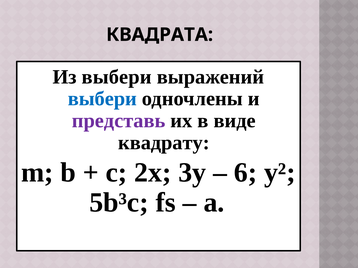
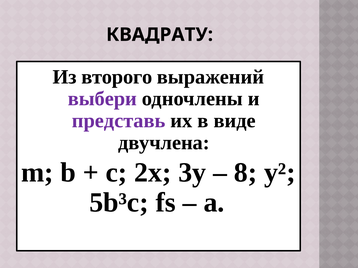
КВАДРАТА: КВАДРАТА -> КВАДРАТУ (160, 35)
Из выбери: выбери -> второго (117, 77)
выбери colour: blue -> purple (102, 99)
квадрату: квадрату -> двучлена (164, 143)
6: 6 -> 8 (246, 173)
